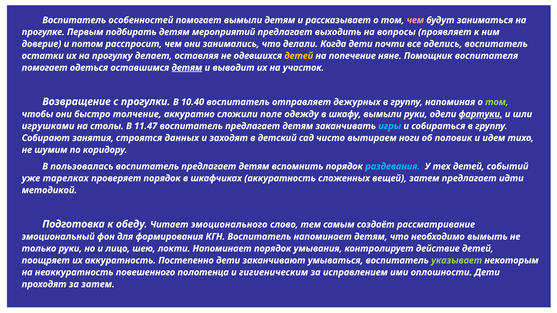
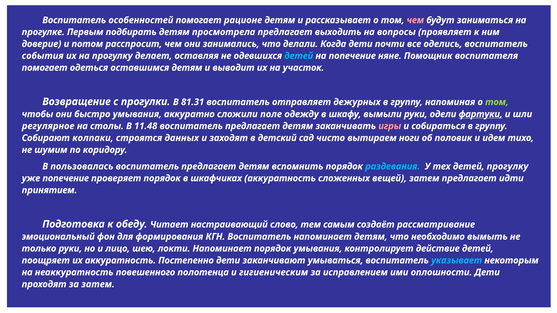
помогает вымыли: вымыли -> рационе (243, 20)
мероприятий: мероприятий -> просмотрела (224, 32)
остатки: остатки -> события (43, 56)
детей colour: yellow -> light blue (299, 56)
детям underline: present -> none (187, 68)
10.40: 10.40 -> 81.31 (193, 102)
быстро толчение: толчение -> умывания (137, 114)
игрушками: игрушками -> регулярное (48, 126)
11.47: 11.47 -> 11.48 (146, 126)
игры colour: light blue -> pink (390, 126)
занятия: занятия -> колпаки (93, 138)
детей событий: событий -> прогулку (508, 167)
уже тарелках: тарелках -> попечение (66, 178)
методикой: методикой -> принятием (49, 190)
эмоционального: эмоционального -> настраивающий (229, 225)
указывает colour: light green -> light blue (457, 261)
